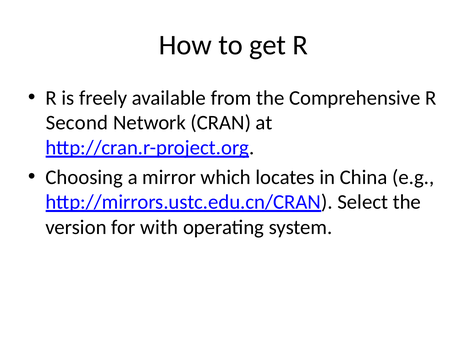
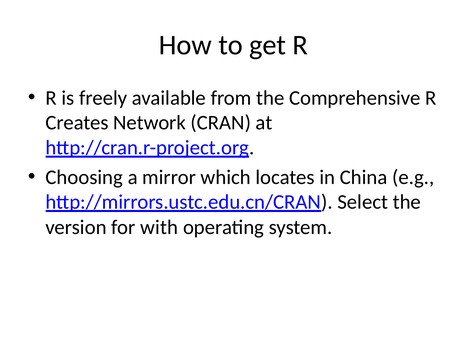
Second: Second -> Creates (77, 123)
